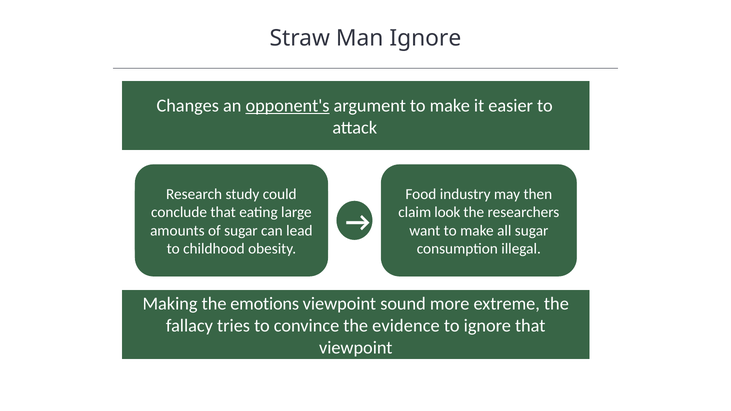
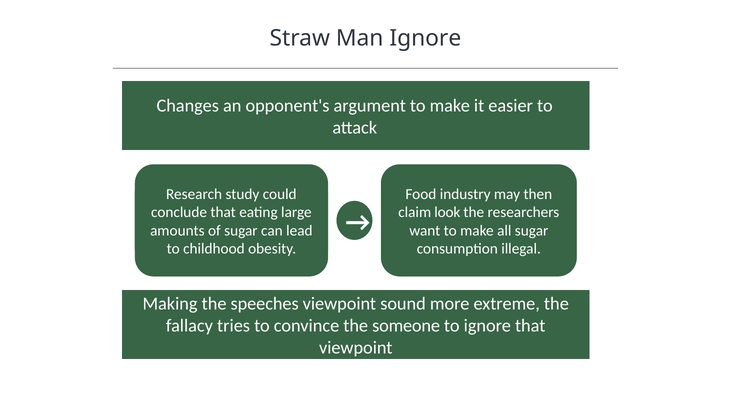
opponent's underline: present -> none (287, 106)
emotions: emotions -> speeches (265, 304)
evidence: evidence -> someone (406, 326)
